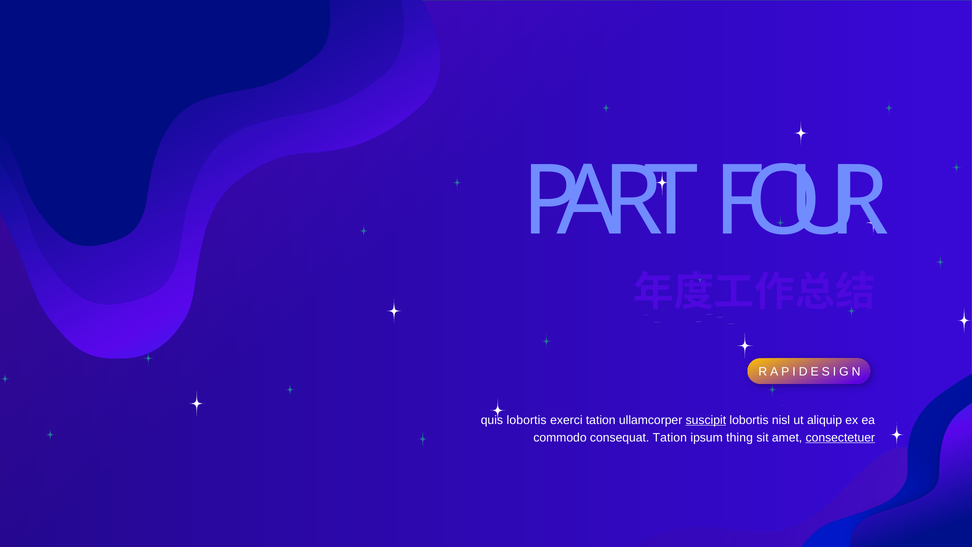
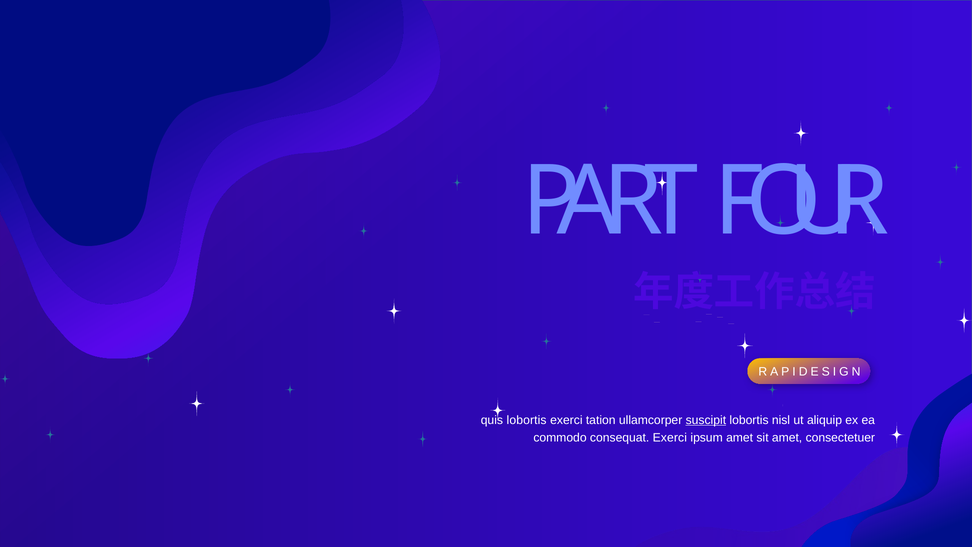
consequat Tation: Tation -> Exerci (670, 437)
ipsum thing: thing -> amet (740, 437)
consectetuer underline: present -> none (840, 437)
